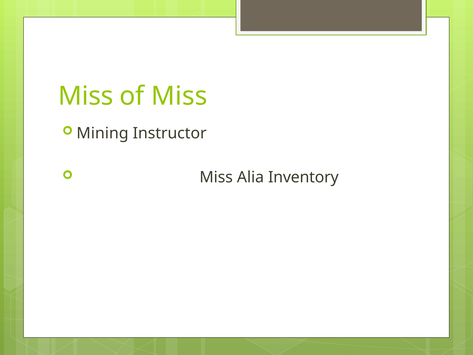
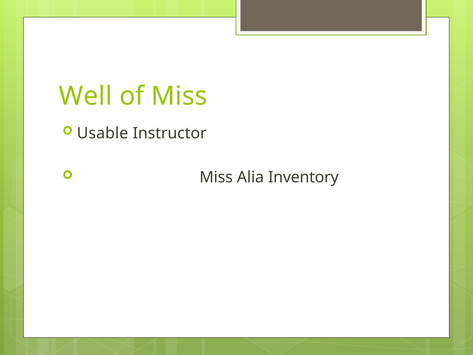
Miss: Miss -> Well (86, 96)
Mining: Mining -> Usable (102, 133)
